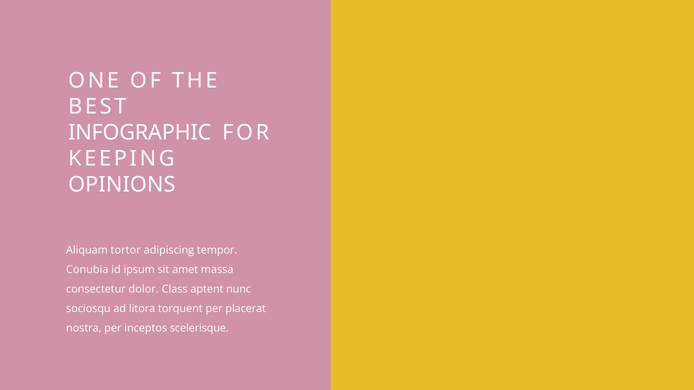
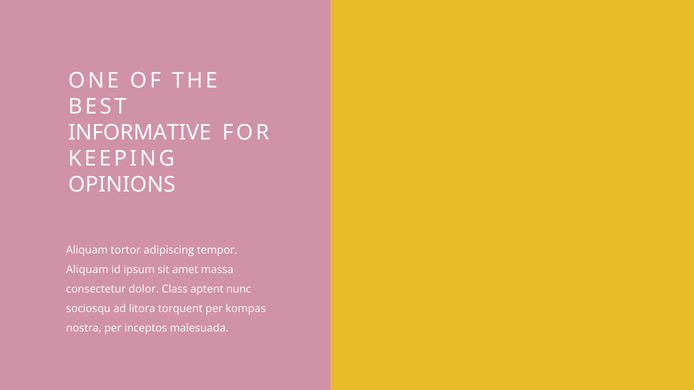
INFOGRAPHIC: INFOGRAPHIC -> INFORMATIVE (140, 133)
Conubia: Conubia -> Aliquam (87, 270)
placerat: placerat -> kompas (246, 309)
scelerisque: scelerisque -> malesuada (199, 329)
